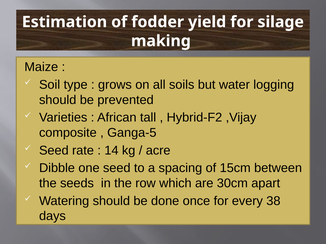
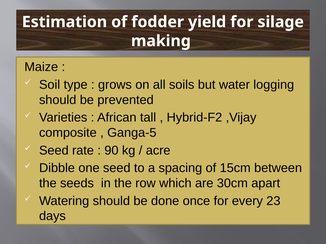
14: 14 -> 90 (111, 151)
38: 38 -> 23 (273, 201)
